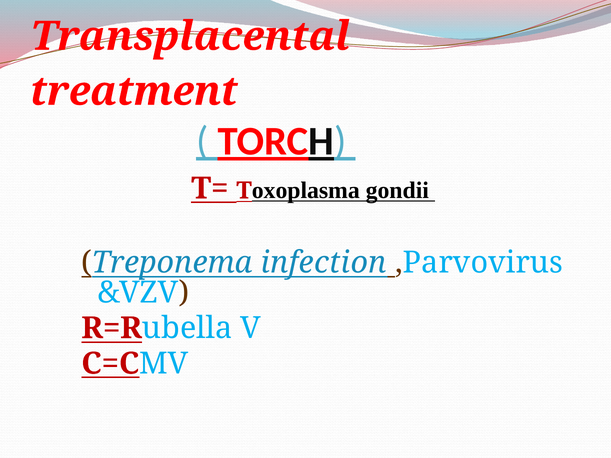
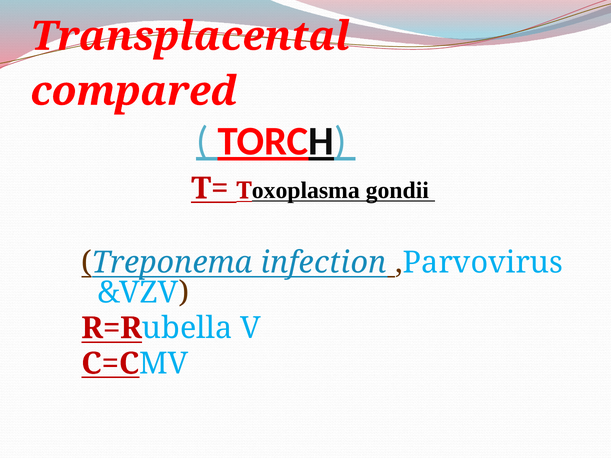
treatment: treatment -> compared (134, 91)
